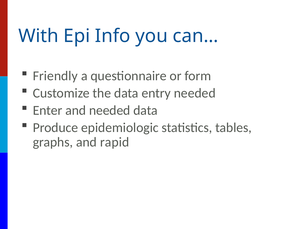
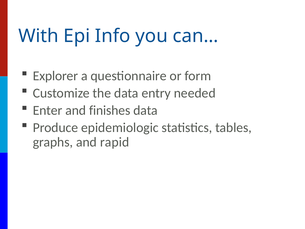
Friendly: Friendly -> Explorer (55, 76)
and needed: needed -> finishes (110, 110)
